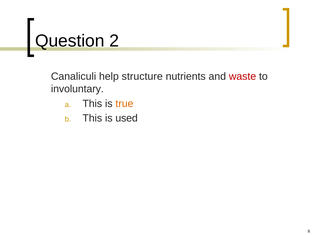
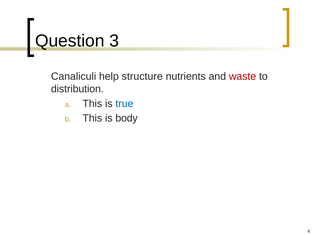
2: 2 -> 3 (114, 41)
involuntary: involuntary -> distribution (77, 89)
true colour: orange -> blue (124, 103)
used: used -> body (127, 118)
